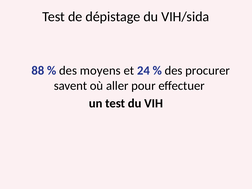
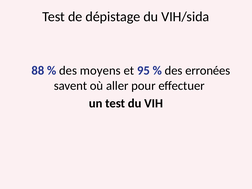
24: 24 -> 95 (143, 71)
procurer: procurer -> erronées (208, 71)
